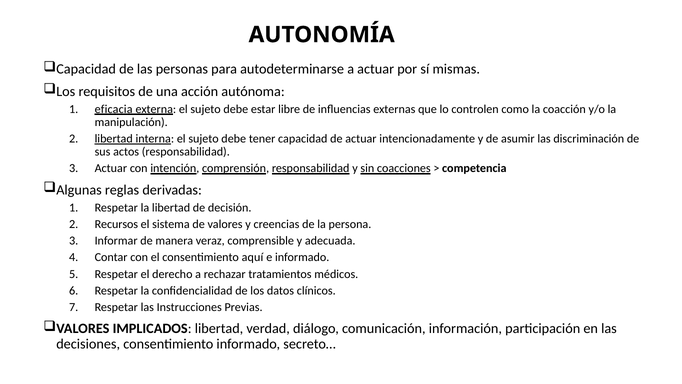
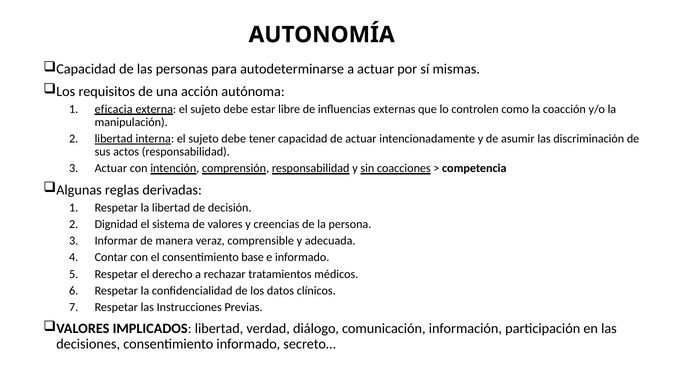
Recursos: Recursos -> Dignidad (116, 224)
aquí: aquí -> base (253, 257)
